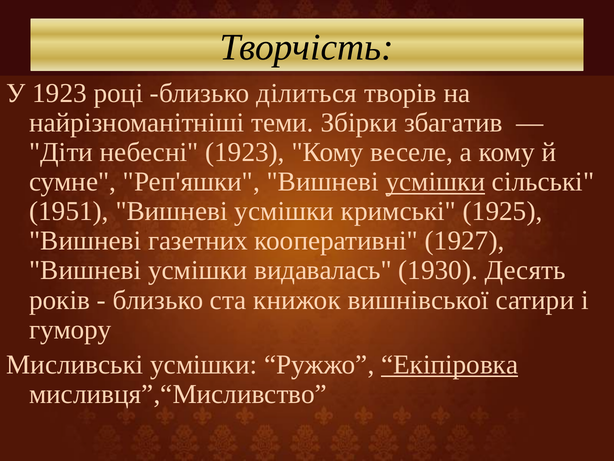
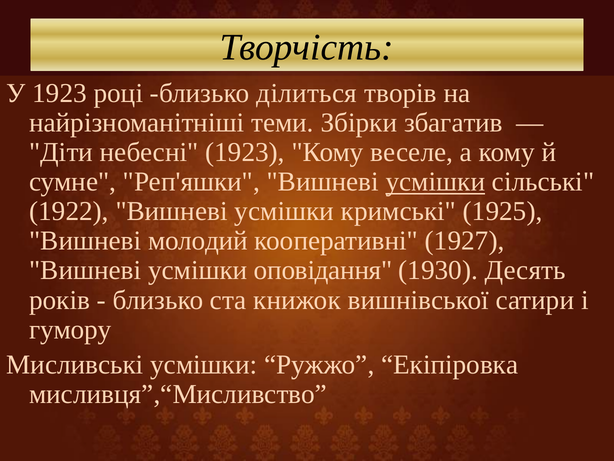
1951: 1951 -> 1922 (69, 211)
газетних: газетних -> молодий (198, 241)
видавалась: видавалась -> оповiдання (323, 270)
Екіпіровка underline: present -> none (450, 364)
